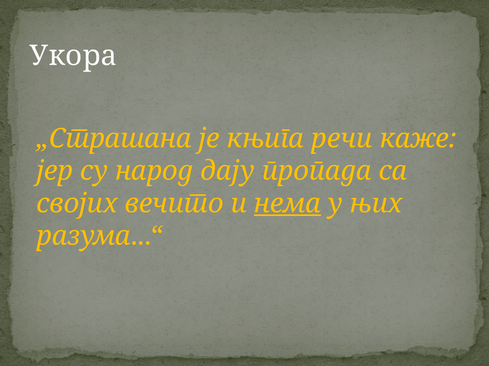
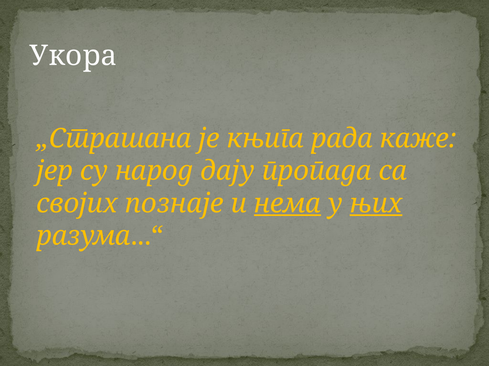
речи: речи -> рада (342, 139)
вечито: вечито -> познаје (174, 204)
њих underline: none -> present (376, 204)
